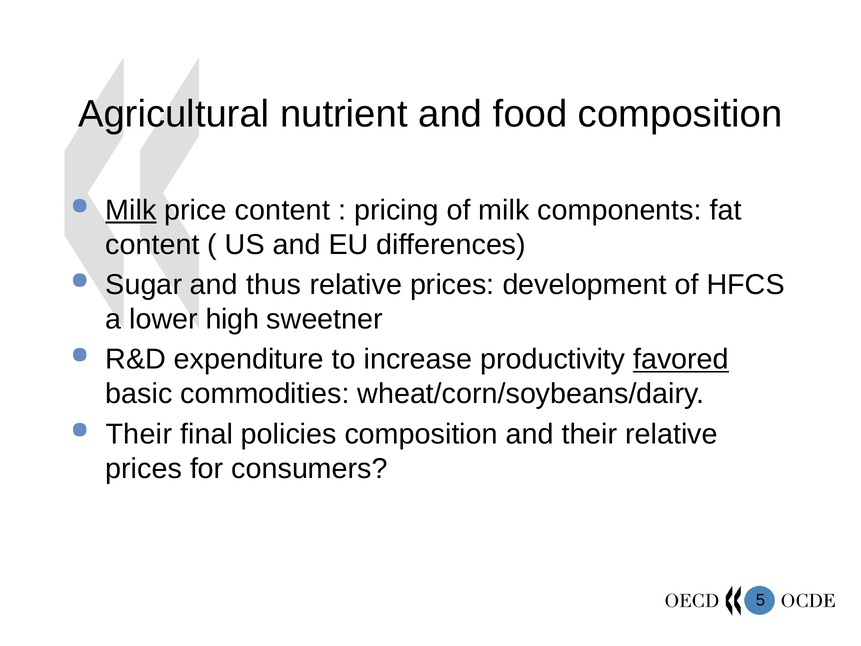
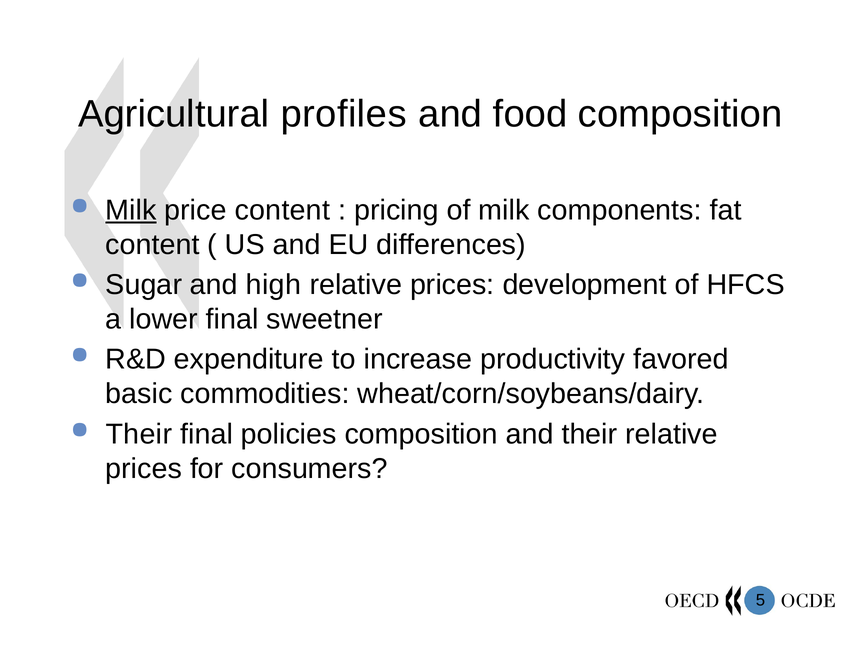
nutrient: nutrient -> profiles (344, 114)
thus: thus -> high (274, 285)
lower high: high -> final (232, 319)
favored underline: present -> none (681, 359)
